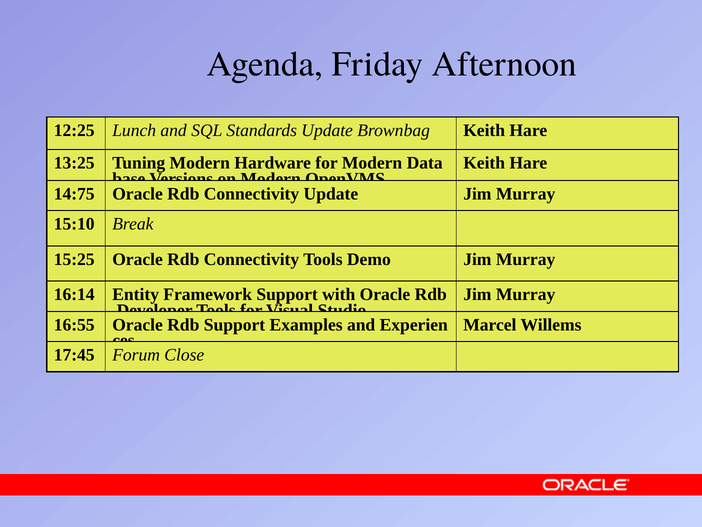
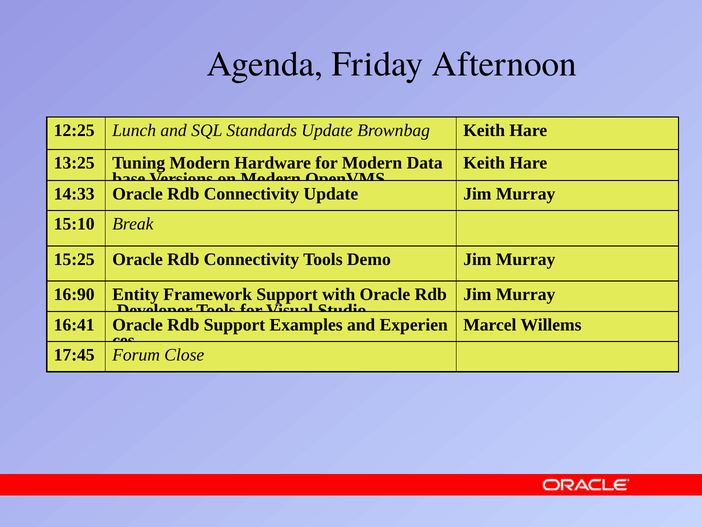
14:75: 14:75 -> 14:33 (74, 194)
16:14: 16:14 -> 16:90 (74, 294)
16:55: 16:55 -> 16:41 (74, 324)
